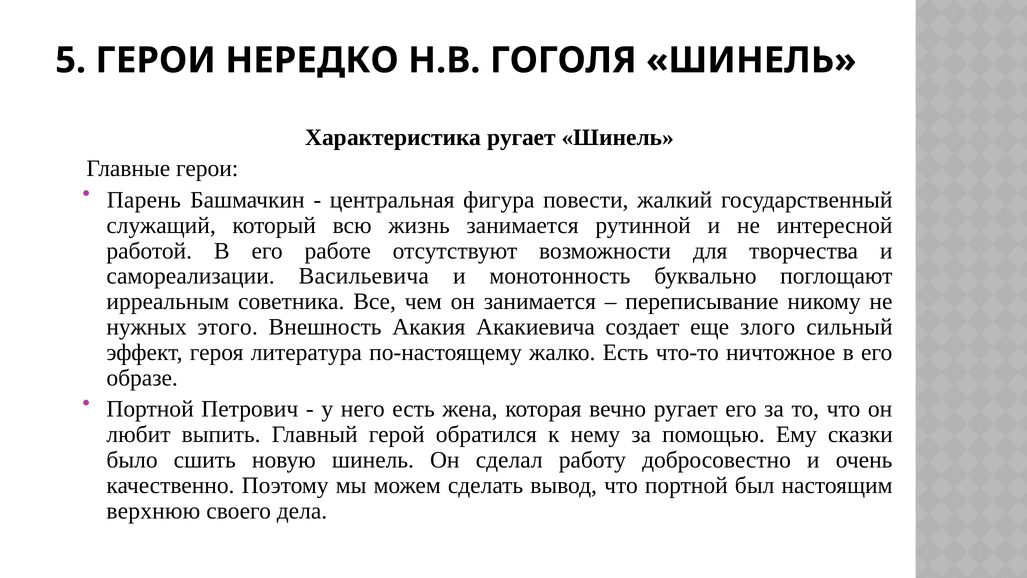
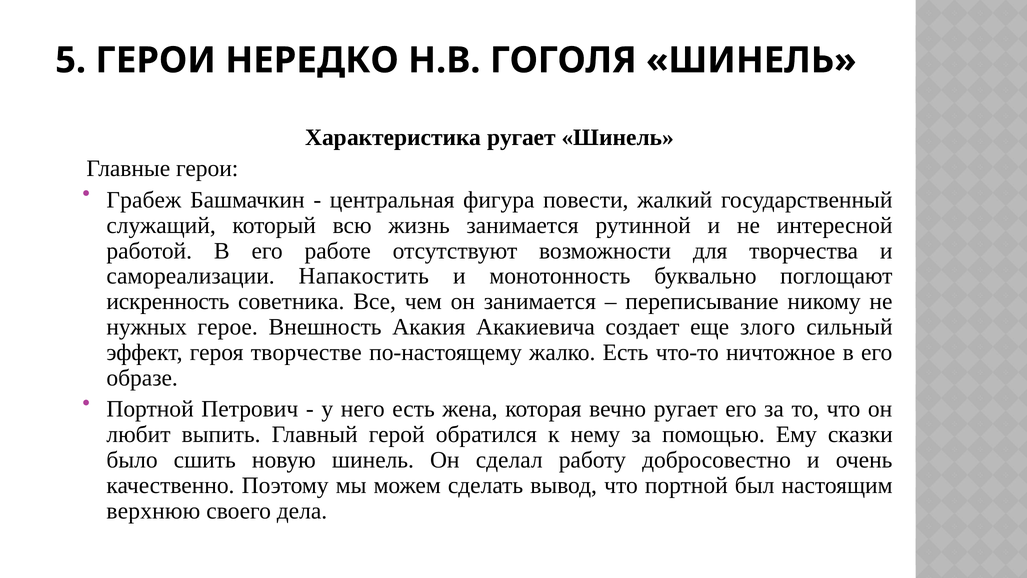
Парень: Парень -> Грабеж (144, 200)
Васильевича: Васильевича -> Напакостить (364, 276)
ирреальным: ирреальным -> искренность (168, 301)
этого: этого -> герое (228, 327)
литература: литература -> творчестве (306, 352)
